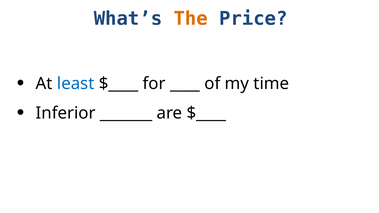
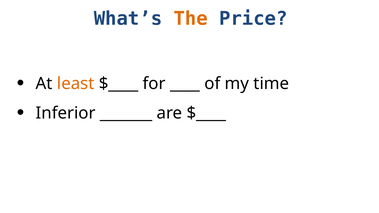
least colour: blue -> orange (76, 84)
